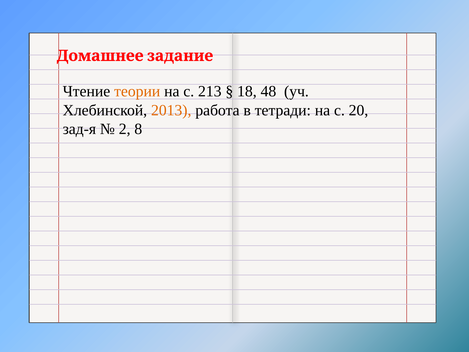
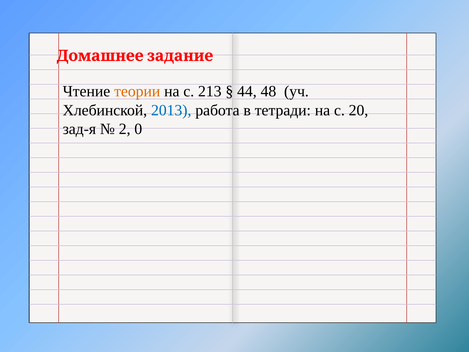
18: 18 -> 44 (247, 91)
2013 colour: orange -> blue (171, 110)
8: 8 -> 0 (138, 129)
